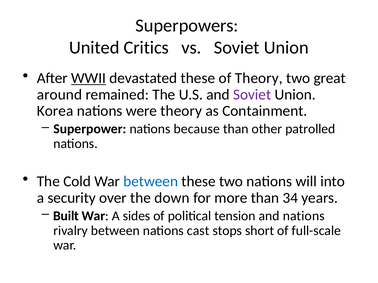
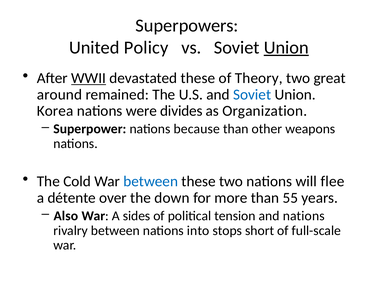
Critics: Critics -> Policy (146, 48)
Union underline: none -> present (286, 48)
Soviet colour: purple -> blue (252, 95)
were theory: theory -> divides (181, 111)
Containment: Containment -> Organization (265, 111)
patrolled: patrolled -> weapons (310, 129)
into: into -> flee (332, 182)
security: security -> détente (72, 198)
34: 34 -> 55 (290, 198)
Built: Built -> Also (66, 216)
cast: cast -> into (198, 231)
